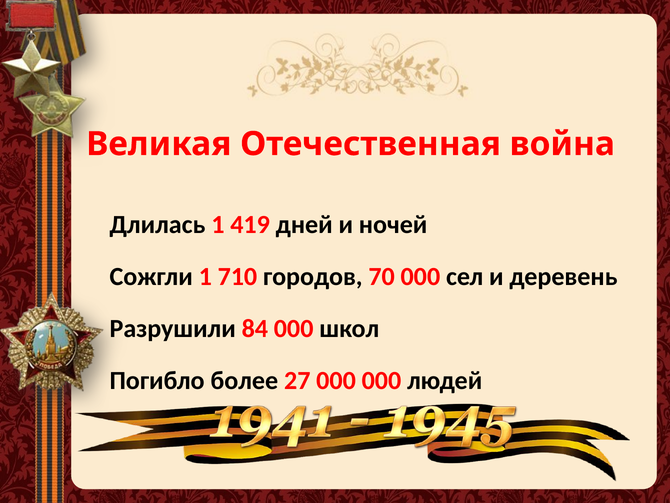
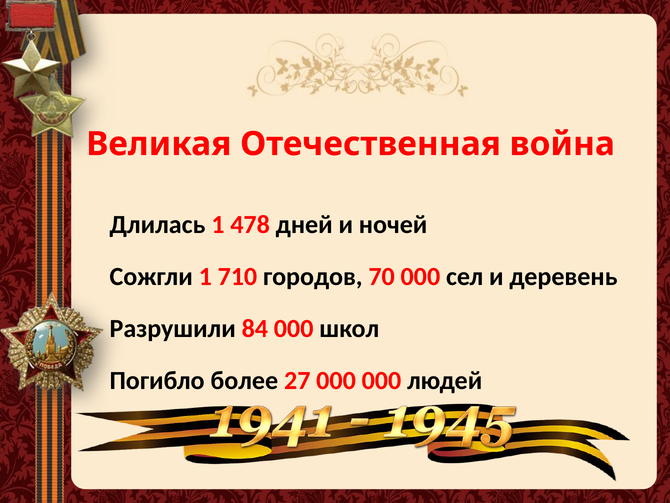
419: 419 -> 478 (250, 224)
